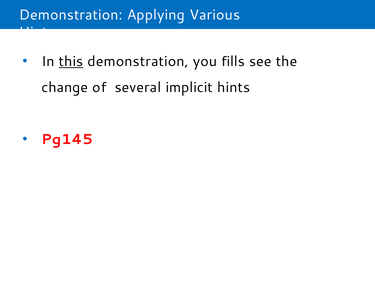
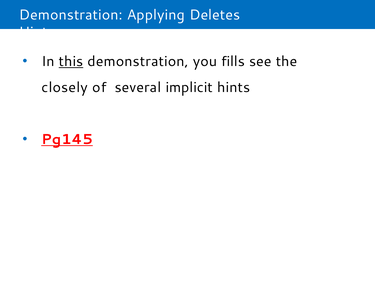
Various: Various -> Deletes (215, 15)
change: change -> closely (65, 87)
Pg145 underline: none -> present (67, 139)
